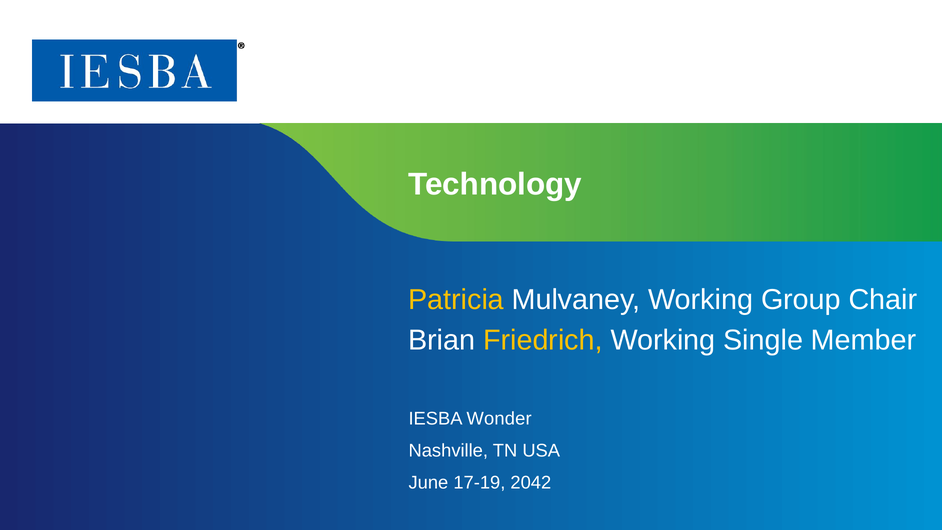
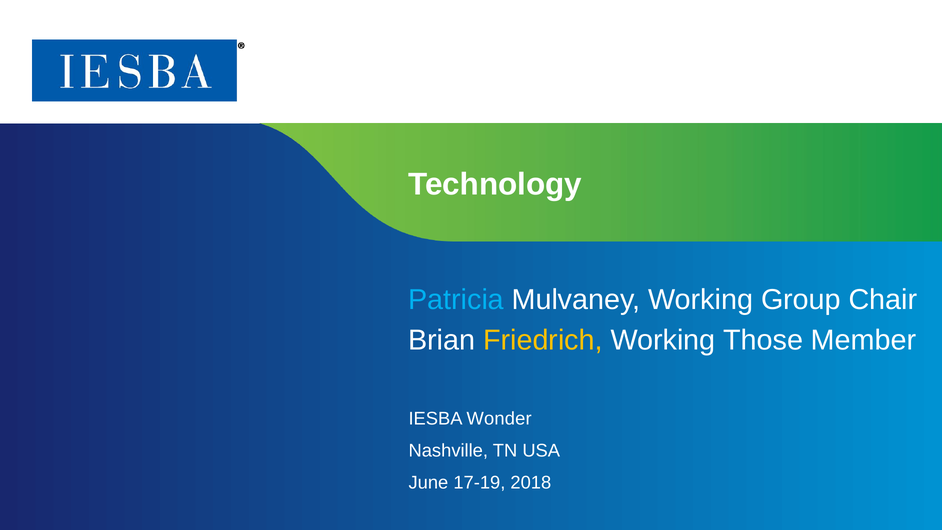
Patricia colour: yellow -> light blue (456, 300)
Single: Single -> Those (763, 340)
2042: 2042 -> 2018 (531, 483)
